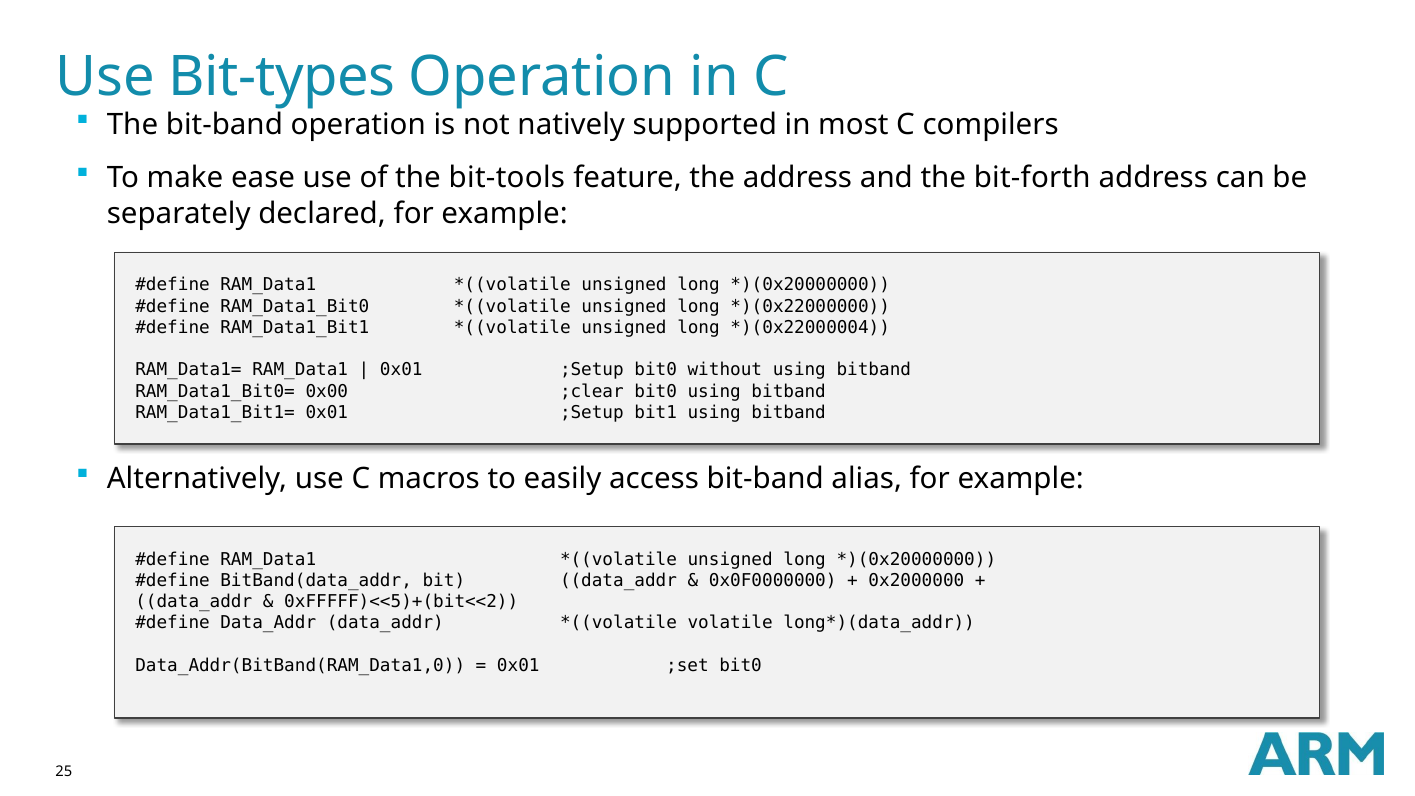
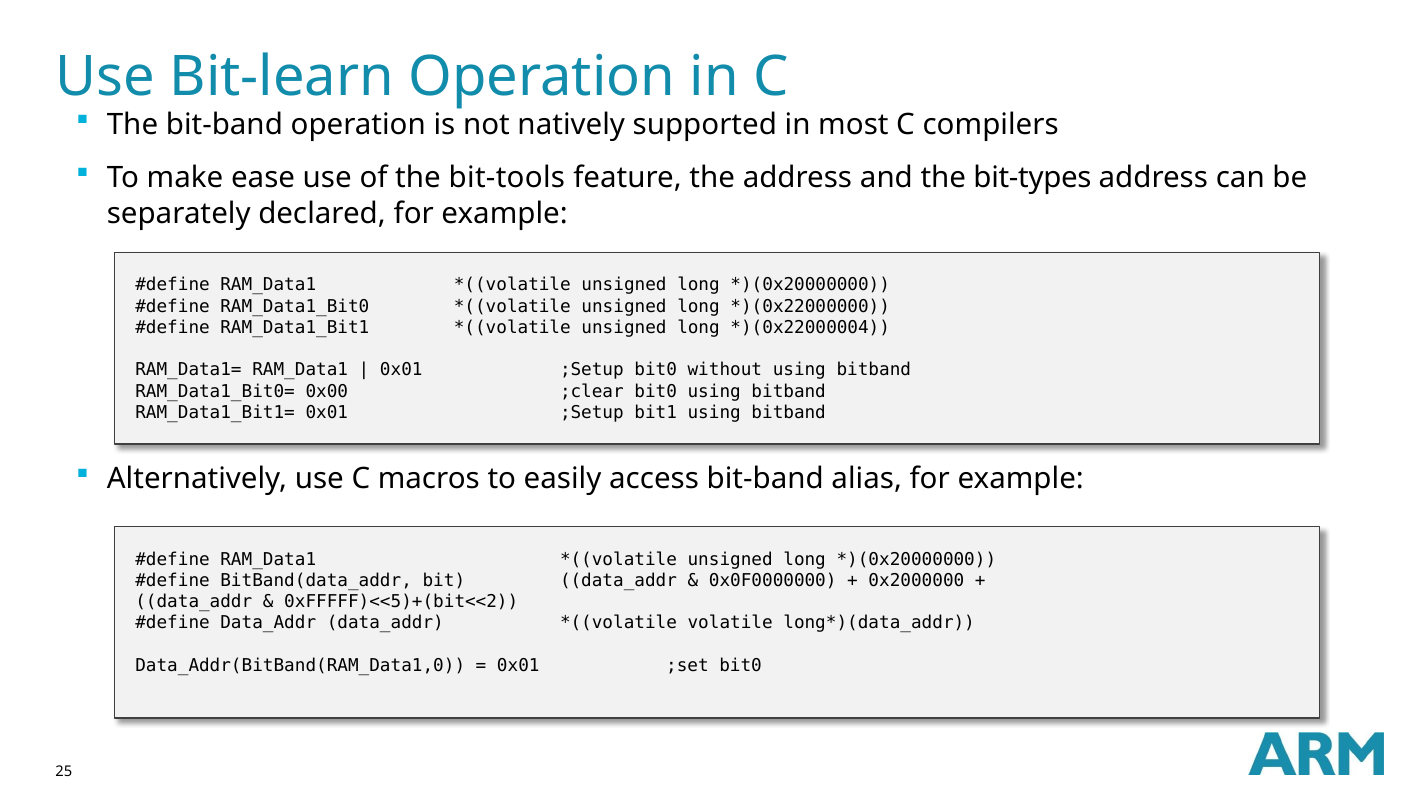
Bit-types: Bit-types -> Bit-learn (282, 77)
bit-forth: bit-forth -> bit-types (1033, 178)
